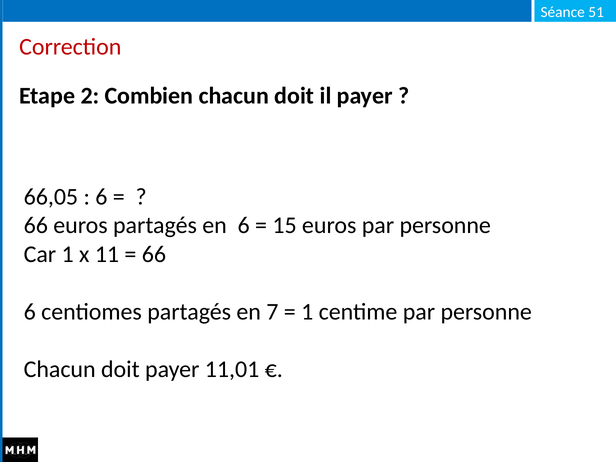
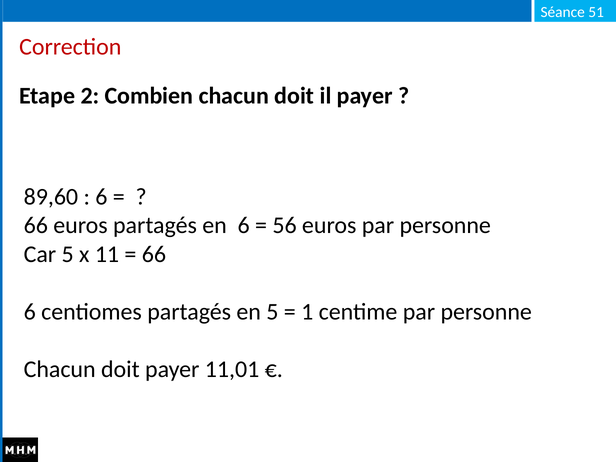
66,05: 66,05 -> 89,60 (51, 197)
15: 15 -> 56 (285, 225)
Car 1: 1 -> 5 (68, 254)
en 7: 7 -> 5 (272, 312)
